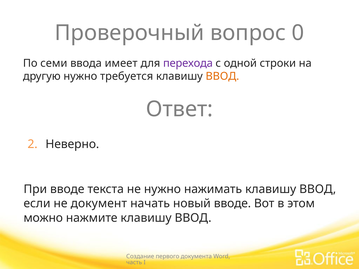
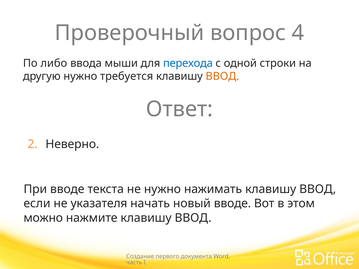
0: 0 -> 4 (298, 33)
семи: семи -> либо (54, 63)
имеет: имеет -> мыши (121, 63)
перехода colour: purple -> blue (188, 63)
документ: документ -> указателя (99, 204)
